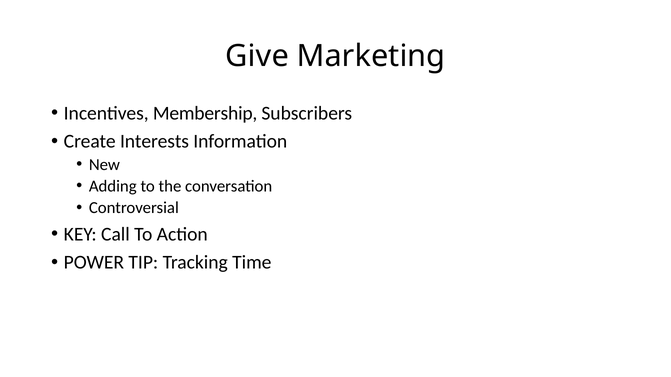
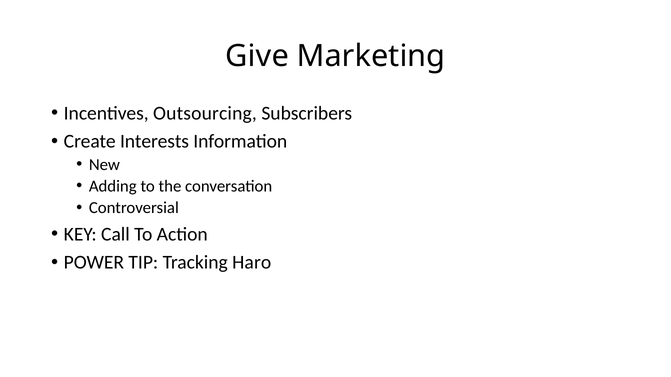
Membership: Membership -> Outsourcing (205, 113)
Time: Time -> Haro (252, 263)
